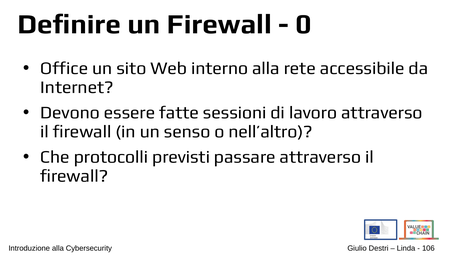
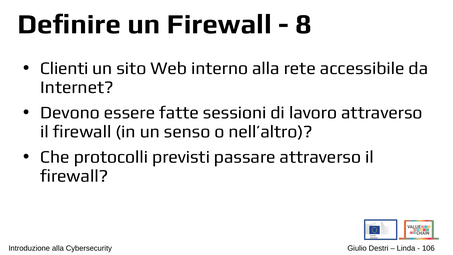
0: 0 -> 8 (303, 24)
Office: Office -> Clienti (64, 68)
